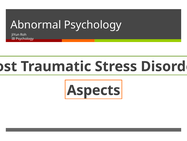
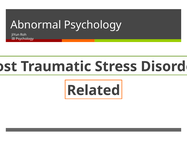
Aspects: Aspects -> Related (94, 90)
